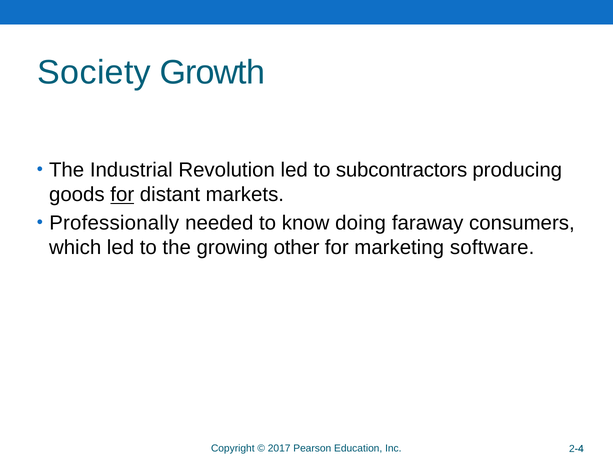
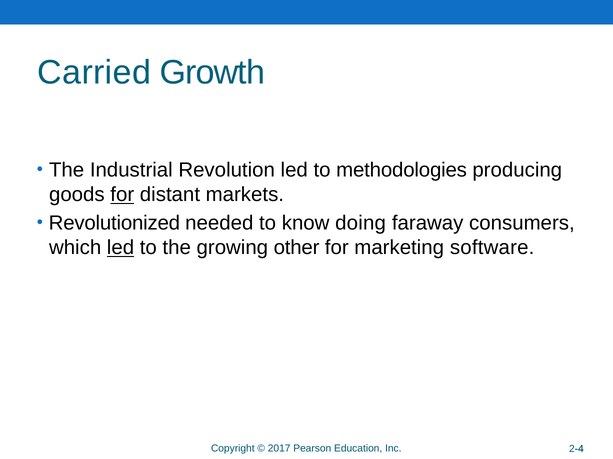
Society: Society -> Carried (94, 72)
subcontractors: subcontractors -> methodologies (402, 170)
Professionally: Professionally -> Revolutionized (114, 224)
led underline: none -> present (120, 248)
